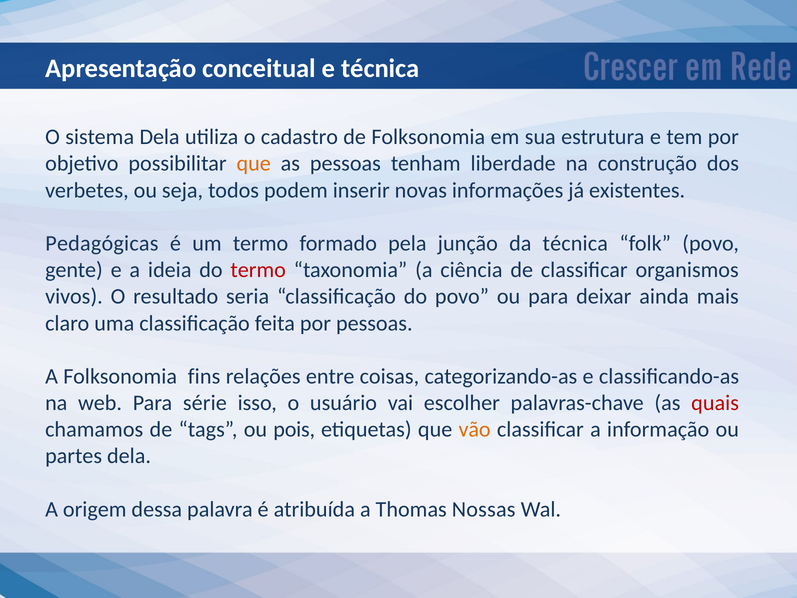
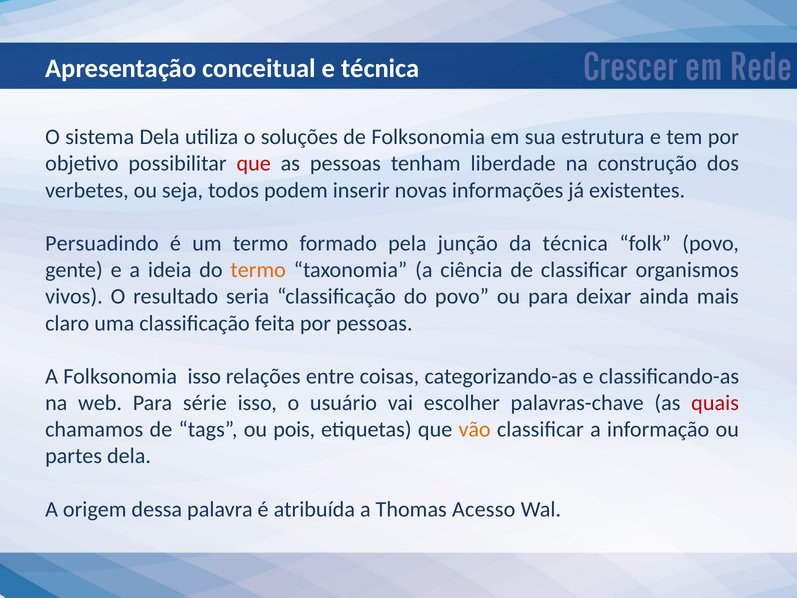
cadastro: cadastro -> soluções (299, 137)
que colour: orange -> red (254, 164)
Pedagógicas: Pedagógicas -> Persuadindo (102, 243)
termo colour: red -> orange (258, 270)
Folksonomia fins: fins -> isso (204, 376)
Nossas: Nossas -> Acesso (484, 509)
